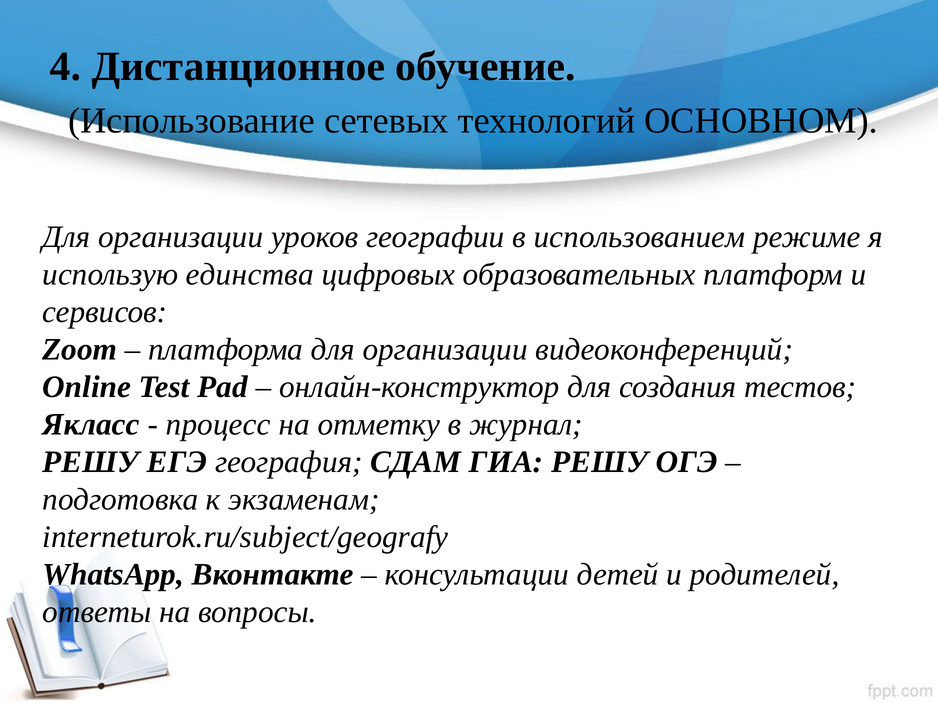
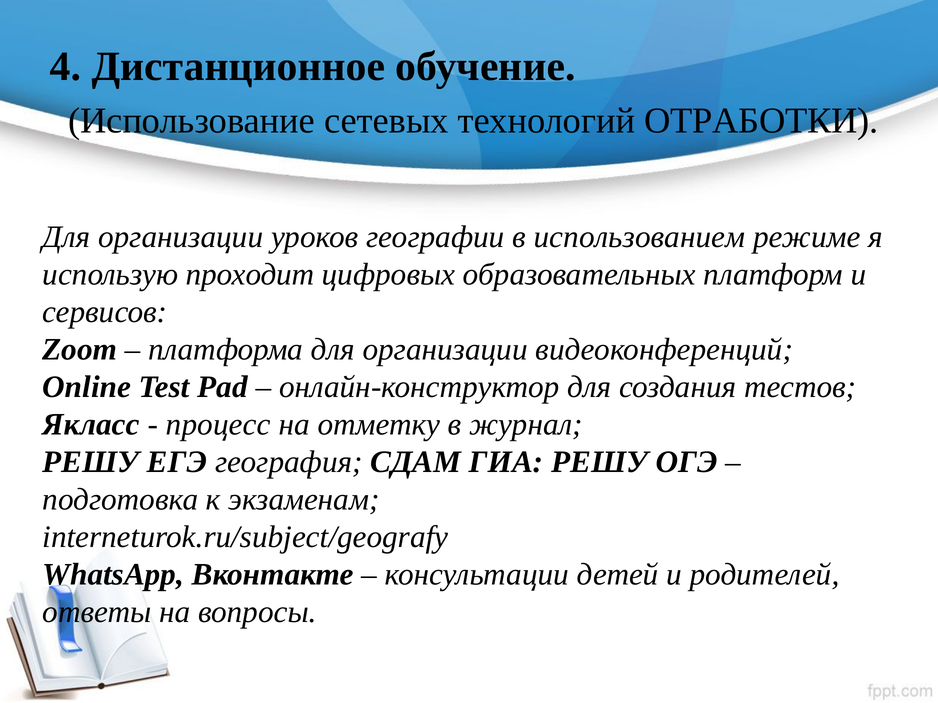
ОСНОВНОМ: ОСНОВНОМ -> ОТРАБОТКИ (761, 121)
единства: единства -> проходит (250, 274)
